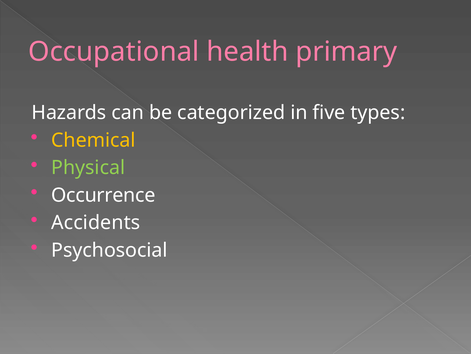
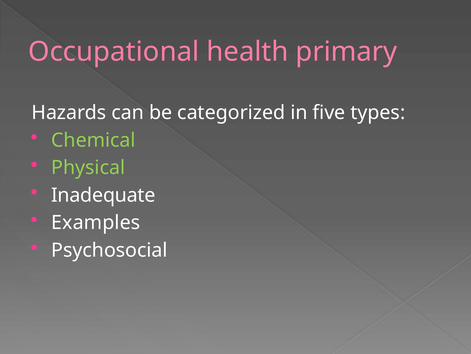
Chemical colour: yellow -> light green (93, 140)
Occurrence: Occurrence -> Inadequate (103, 195)
Accidents: Accidents -> Examples (96, 222)
